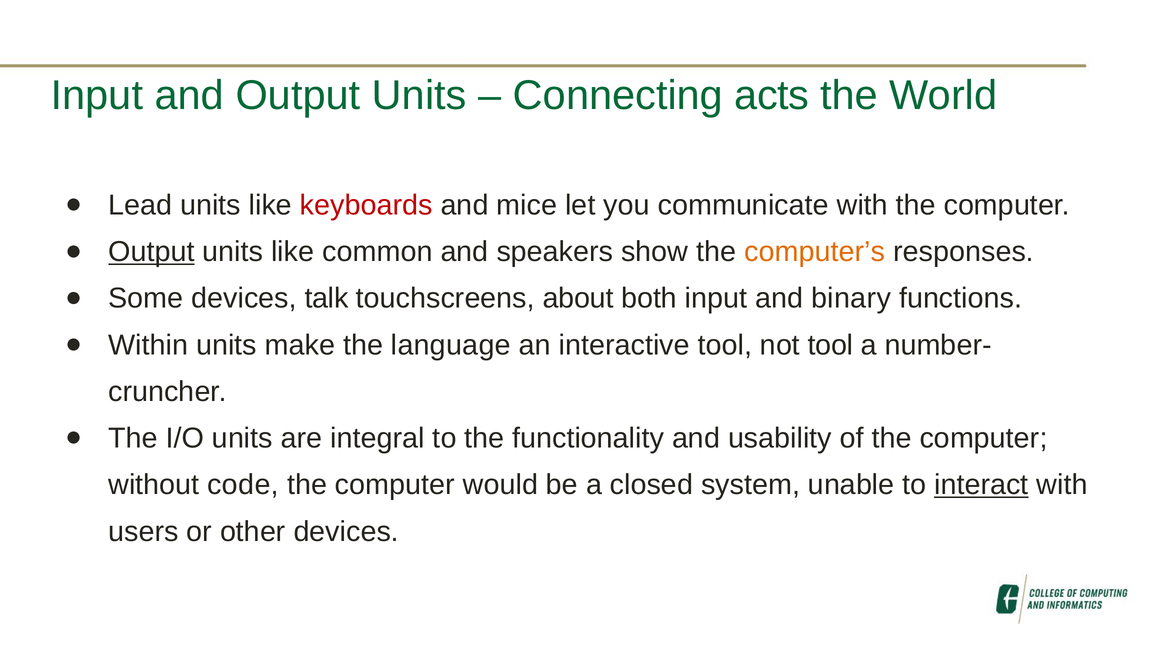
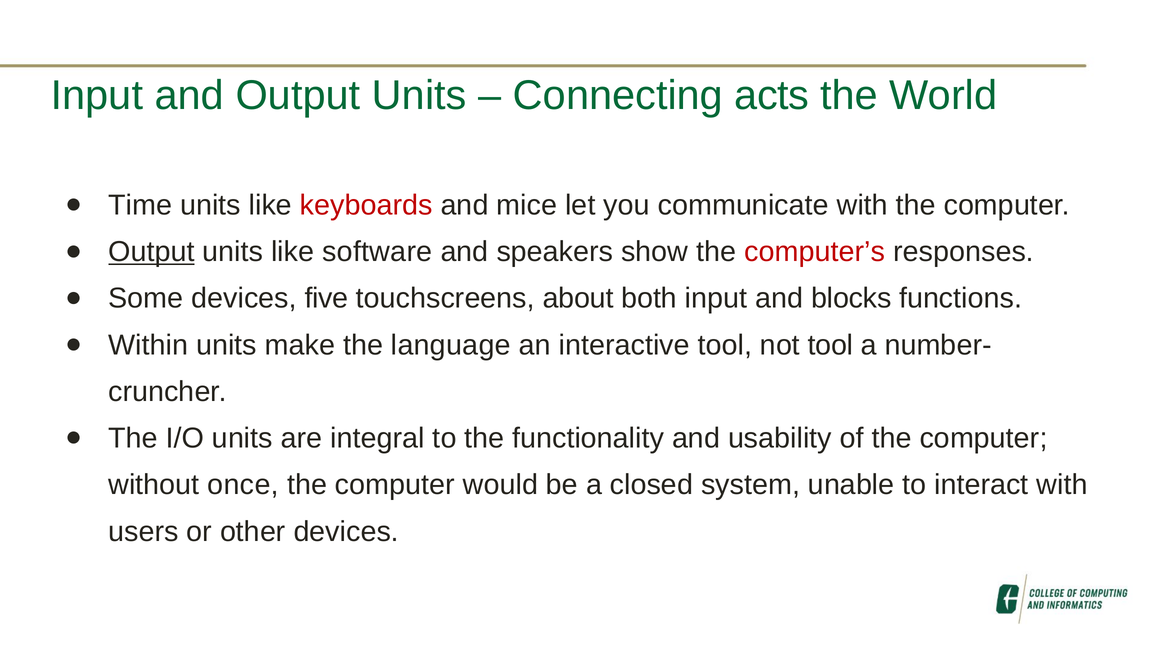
Lead: Lead -> Time (140, 205)
common: common -> software (377, 252)
computer’s colour: orange -> red (815, 252)
talk: talk -> five (326, 298)
binary: binary -> blocks (851, 298)
code: code -> once (243, 485)
interact underline: present -> none (981, 485)
